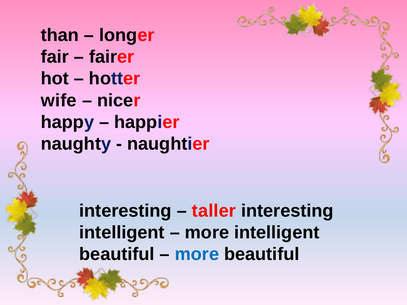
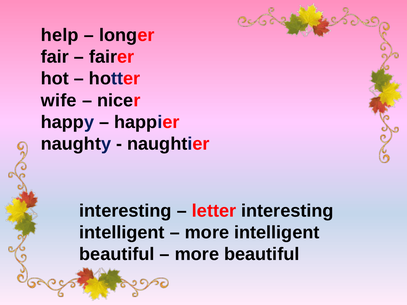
than: than -> help (60, 35)
taller: taller -> letter (214, 211)
more colour: blue -> black (197, 254)
